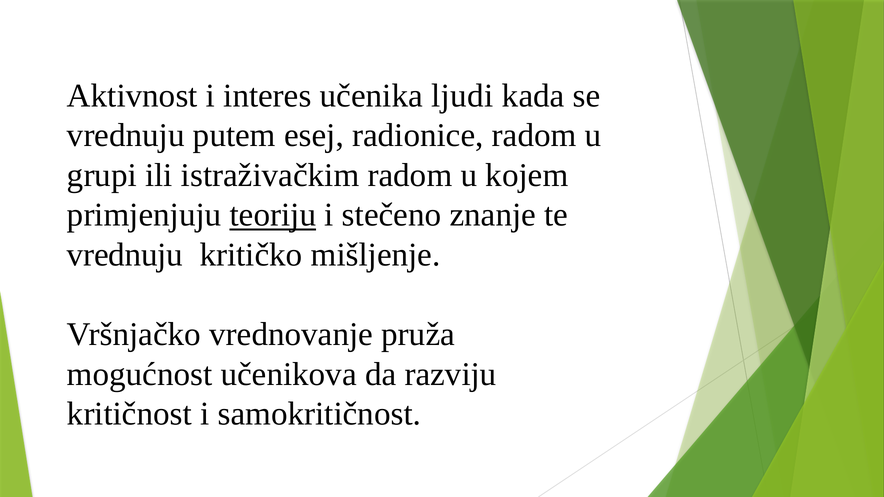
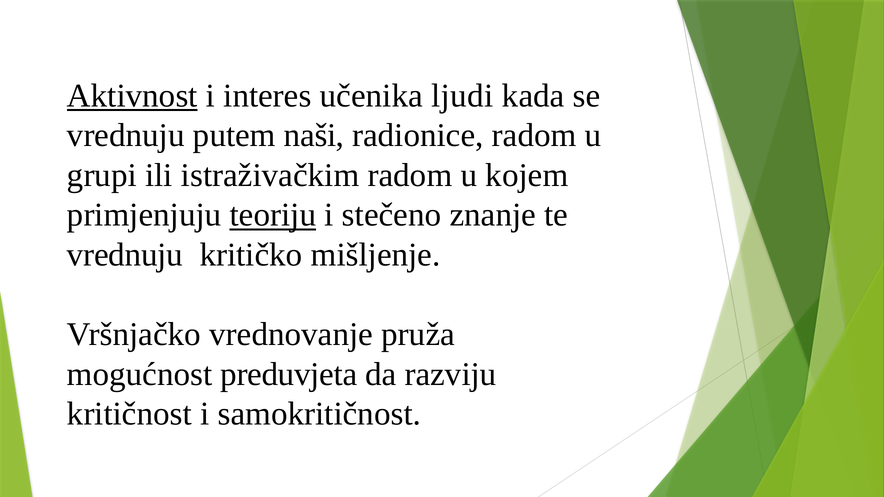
Aktivnost underline: none -> present (132, 96)
esej: esej -> naši (314, 136)
učenikova: učenikova -> preduvjeta (289, 374)
